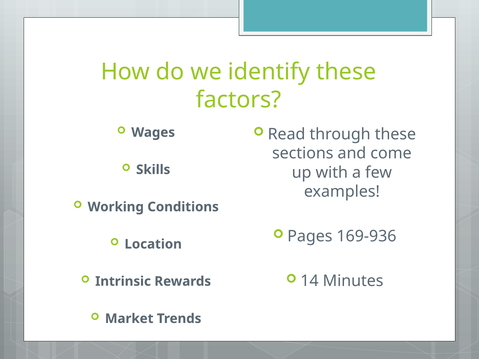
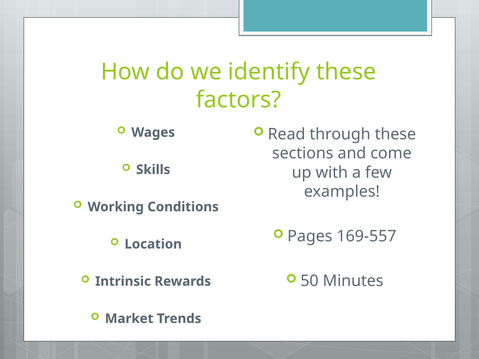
169-936: 169-936 -> 169-557 (366, 236)
14: 14 -> 50 (309, 281)
